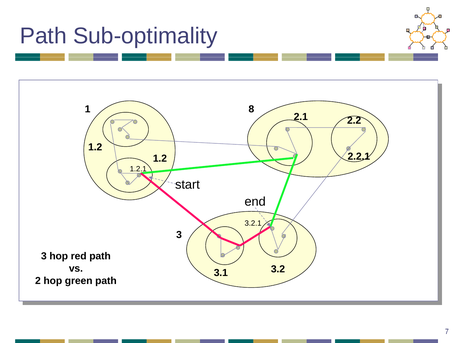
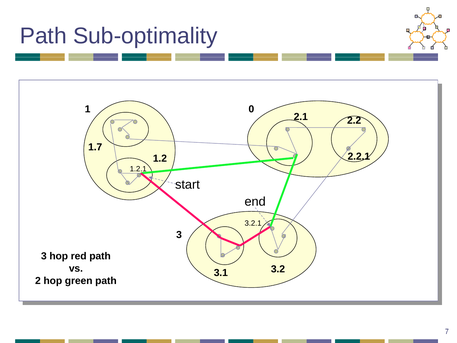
8: 8 -> 0 (251, 109)
1.2: 1.2 -> 1.7 (95, 147)
